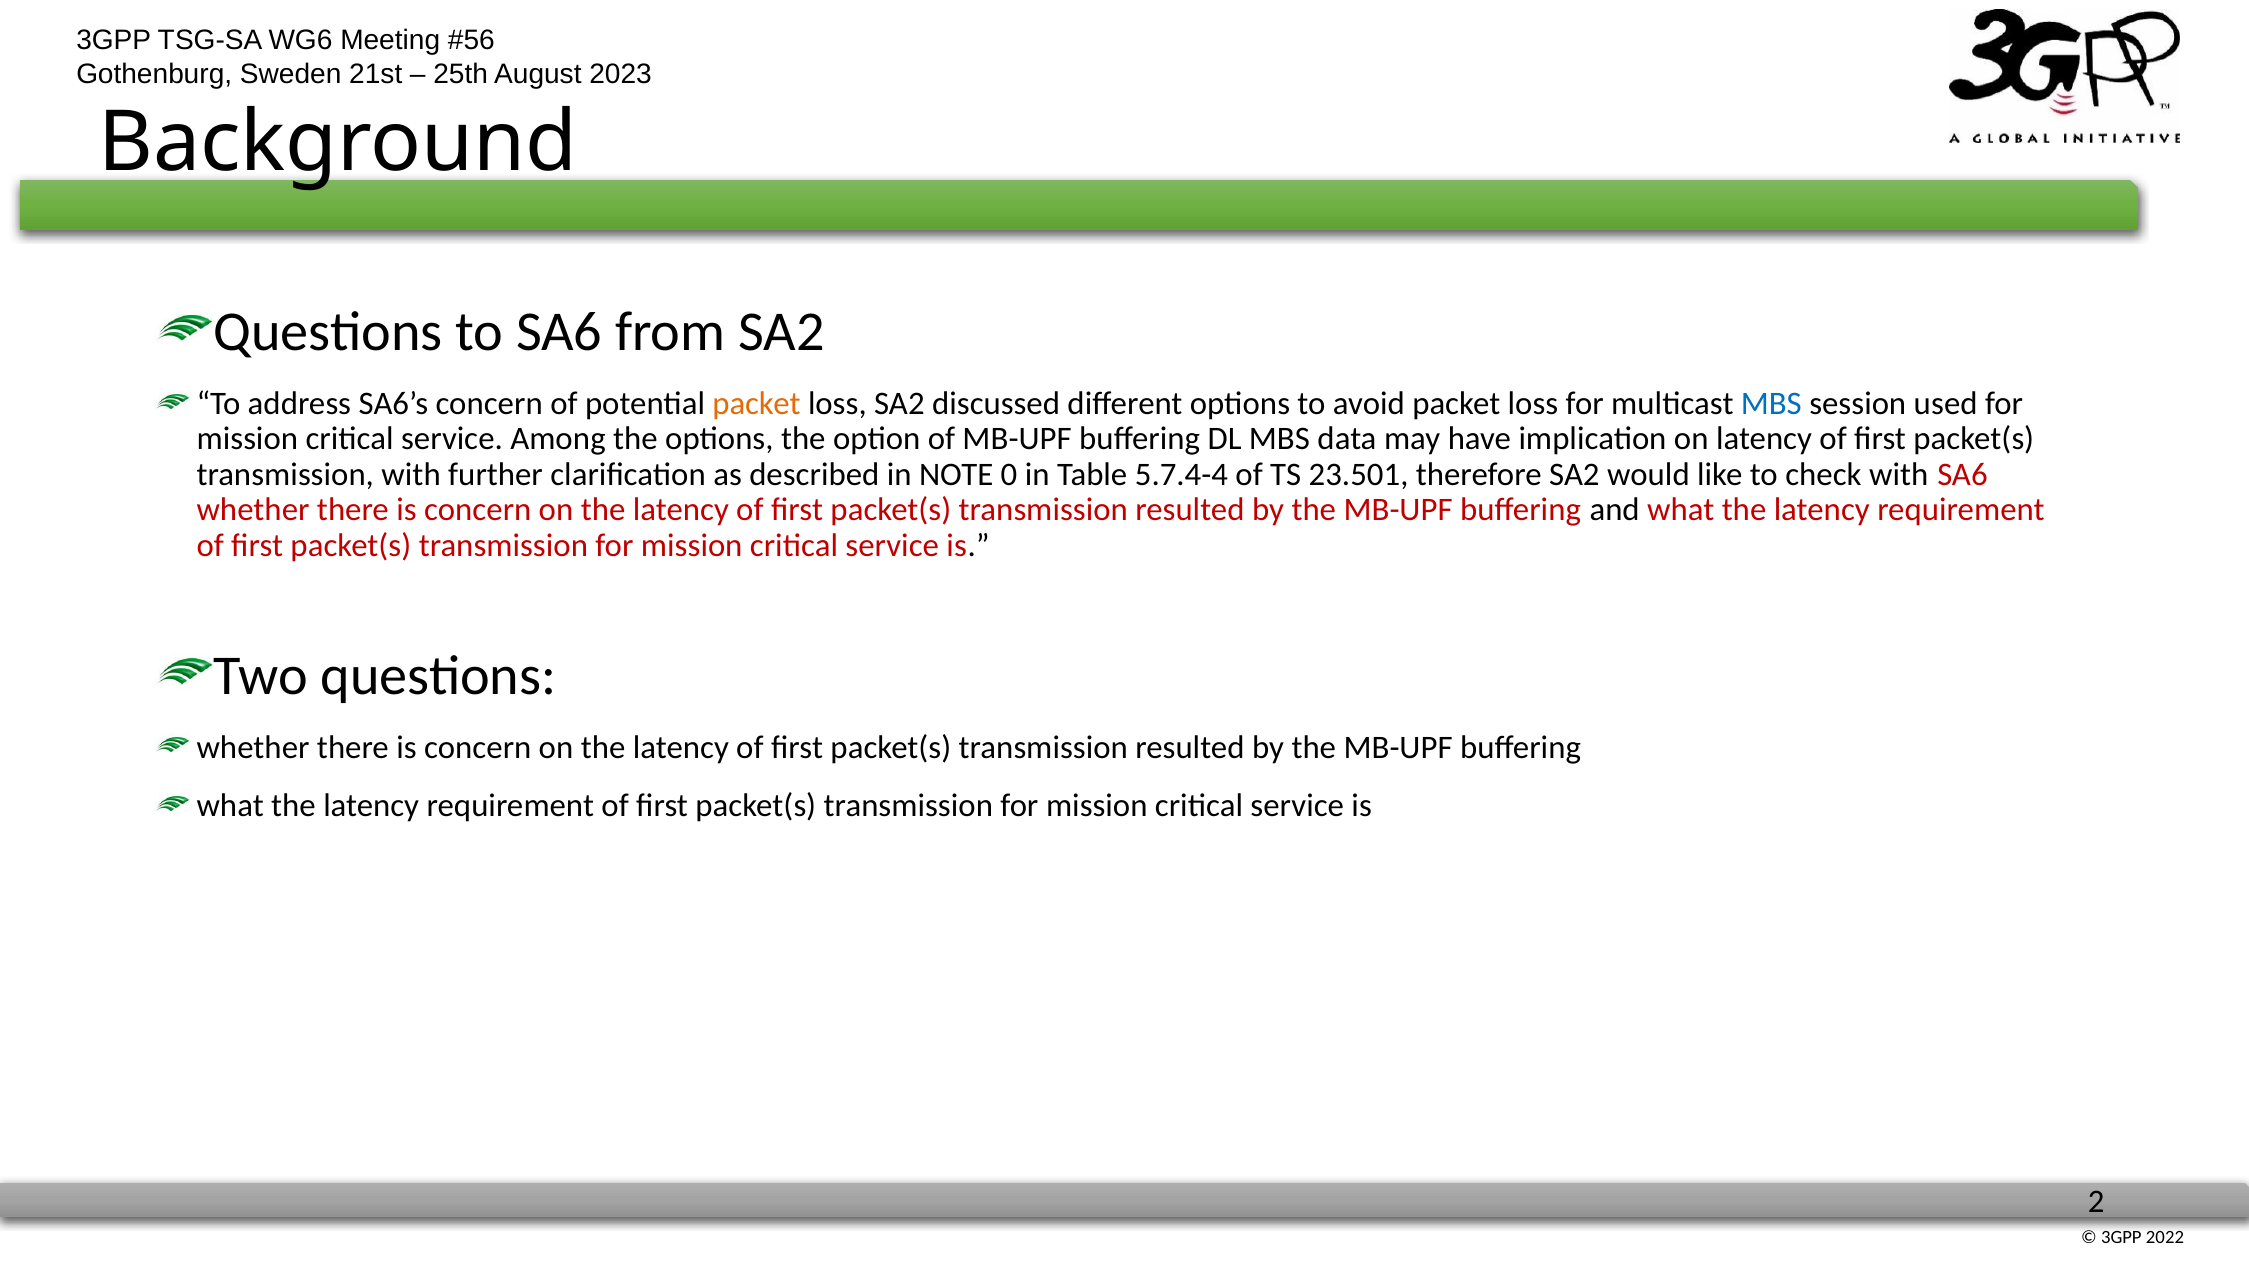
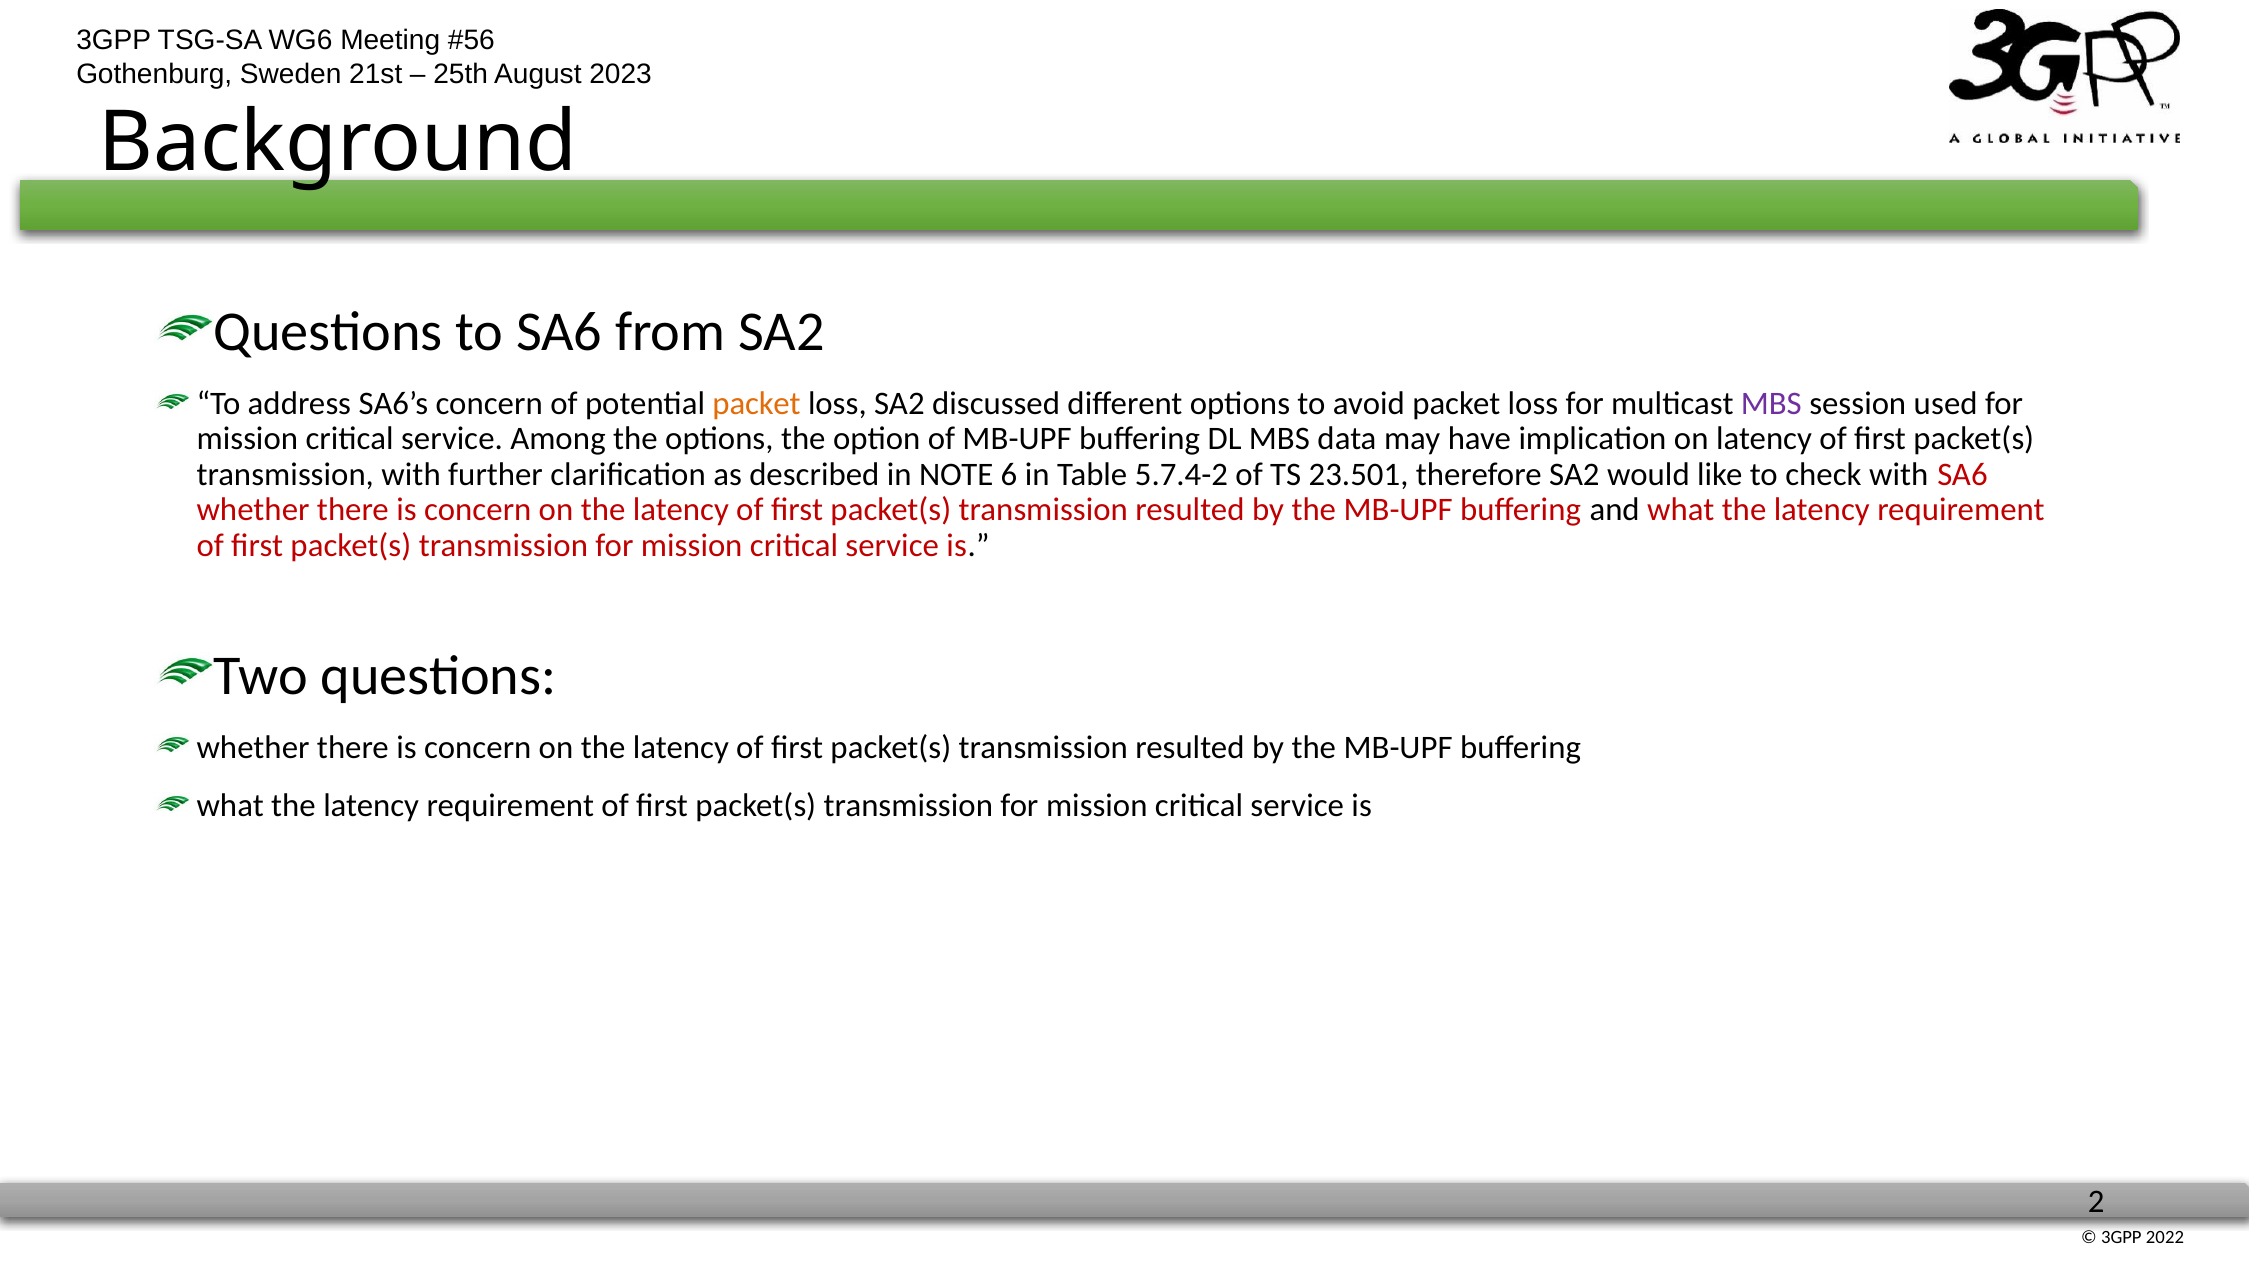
MBS colour: blue -> purple (1771, 404)
0: 0 -> 6 (1009, 474)
5.7.4-4: 5.7.4-4 -> 5.7.4-2 (1181, 474)
